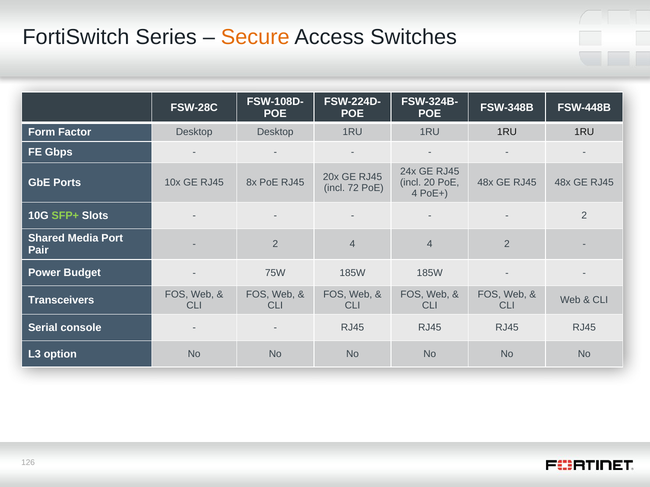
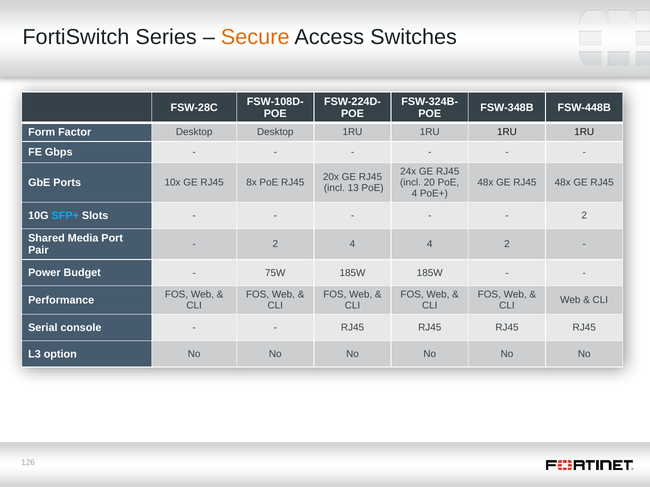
72: 72 -> 13 (353, 188)
SFP+ colour: light green -> light blue (65, 216)
Transceivers: Transceivers -> Performance (61, 301)
